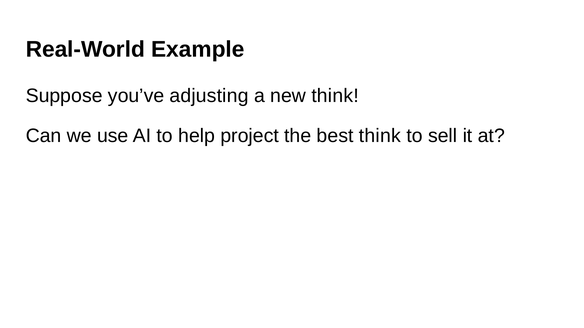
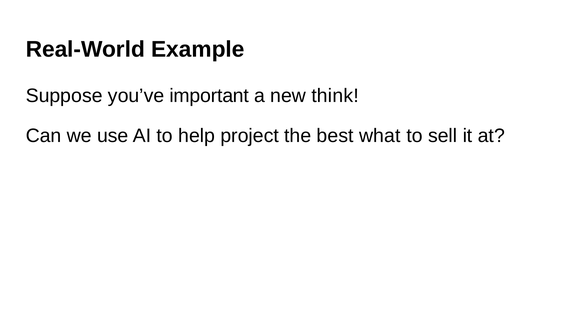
adjusting: adjusting -> important (209, 96)
best think: think -> what (380, 136)
